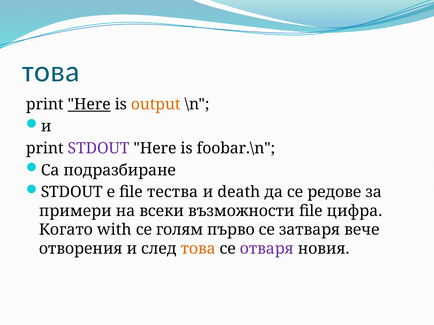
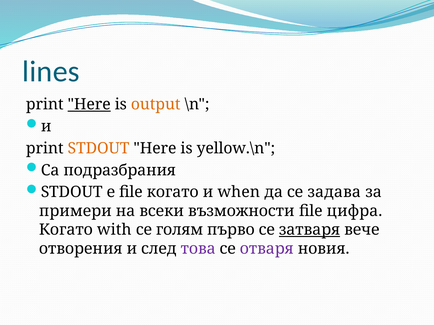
това: това -> lines (51, 72)
STDOUT colour: purple -> orange (99, 148)
foobar.\n: foobar.\n -> yellow.\n (236, 148)
подразбиране: подразбиране -> подразбрания (120, 170)
file тества: тества -> когато (173, 192)
death: death -> when (239, 192)
редове: редове -> задава (334, 192)
затваря underline: none -> present (310, 230)
това colour: orange -> purple (198, 249)
